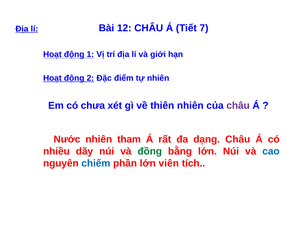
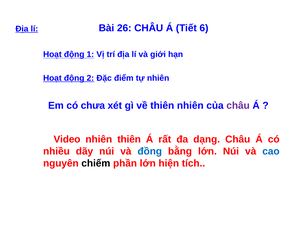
12: 12 -> 26 (124, 28)
7: 7 -> 6 (204, 28)
Nước: Nước -> Video (67, 139)
nhiên tham: tham -> thiên (129, 139)
đồng colour: green -> blue (150, 151)
chiếm colour: blue -> black (96, 163)
viên: viên -> hiện (169, 163)
